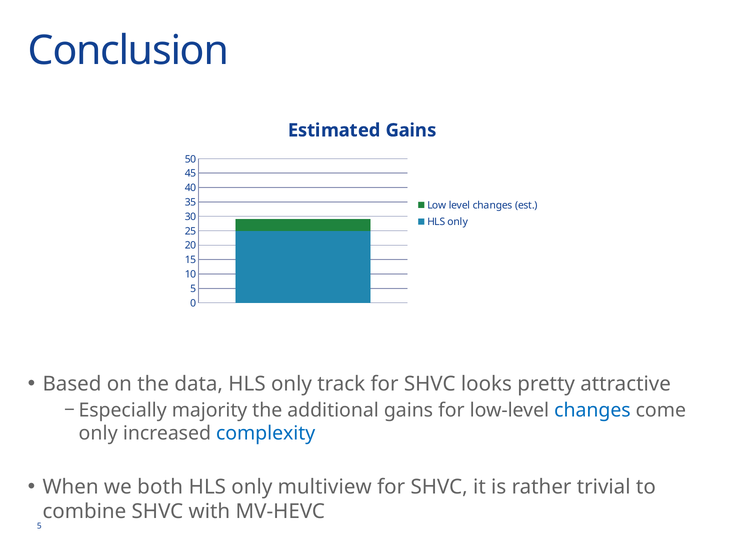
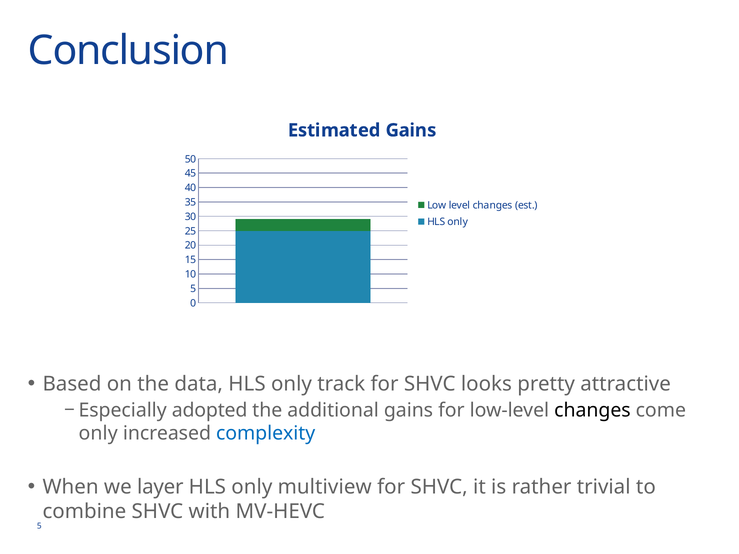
majority: majority -> adopted (210, 410)
changes colour: blue -> black (592, 410)
both: both -> layer (160, 487)
